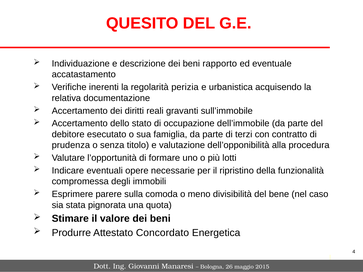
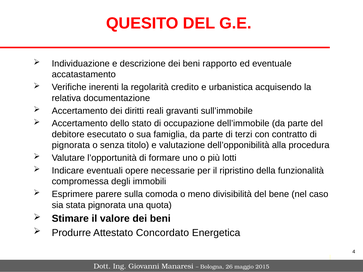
perizia: perizia -> credito (185, 87)
prudenza: prudenza -> pignorata (71, 145)
